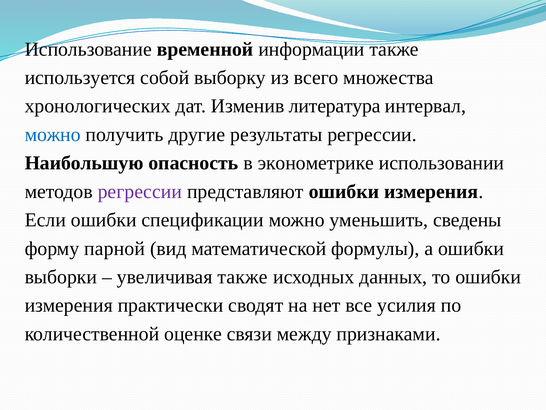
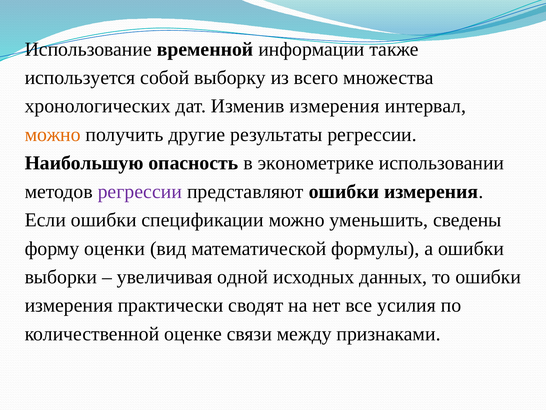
Изменив литература: литература -> измерения (335, 106)
можно colour: blue -> orange (53, 134)
парной: парной -> оценки (115, 248)
увеличивая также: также -> одной (243, 277)
